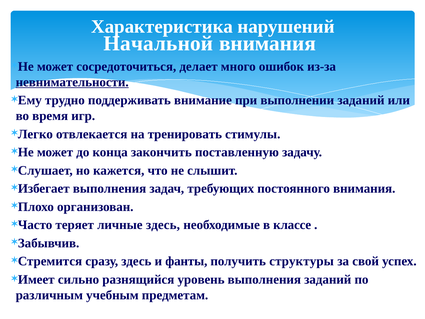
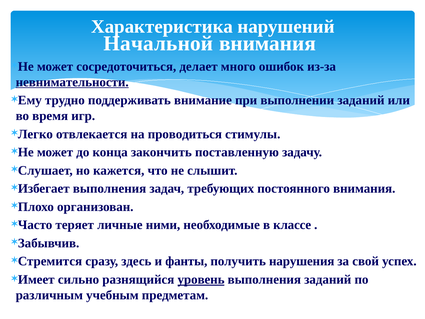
тренировать: тренировать -> проводиться (185, 134)
личные здесь: здесь -> ними (163, 225)
структуры: структуры -> нарушения (302, 261)
уровень underline: none -> present (201, 279)
